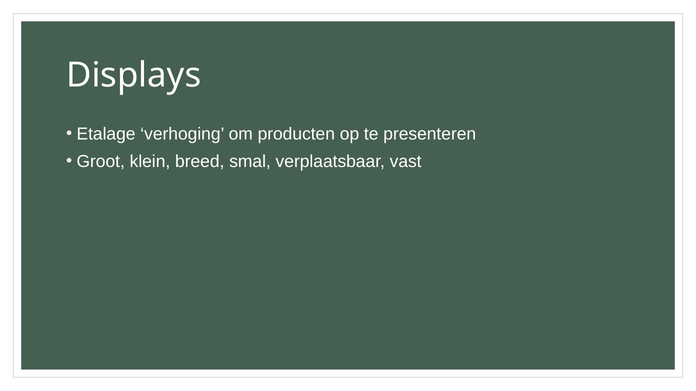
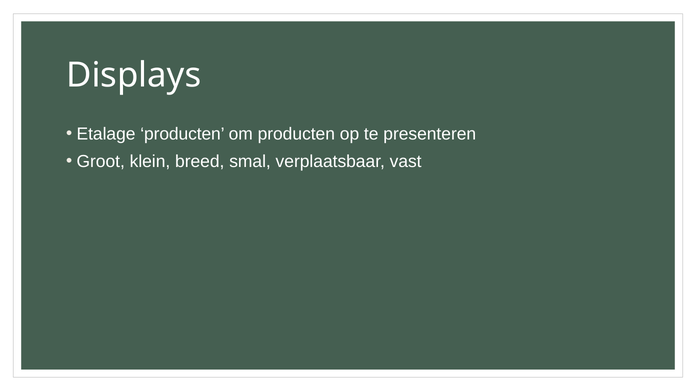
Etalage verhoging: verhoging -> producten (182, 134)
